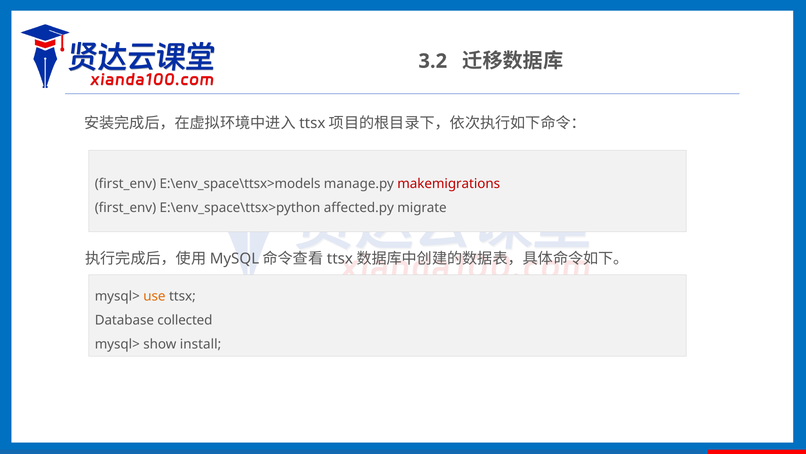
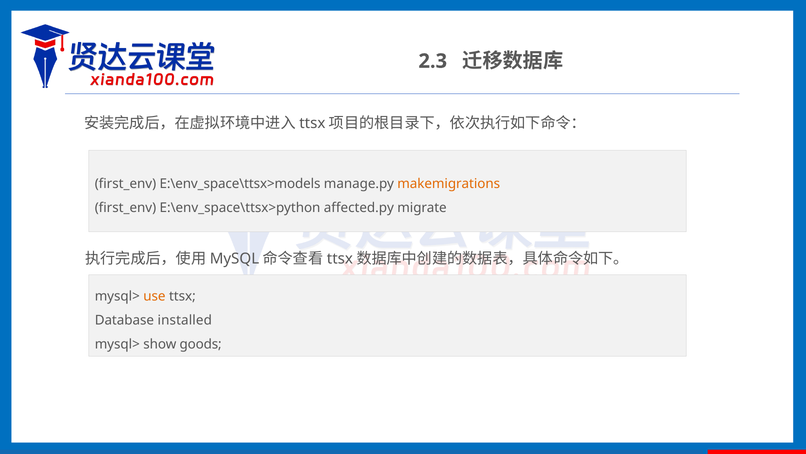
3.2: 3.2 -> 2.3 (433, 61)
makemigrations colour: red -> orange (449, 184)
collected: collected -> installed (185, 320)
install: install -> goods (201, 344)
